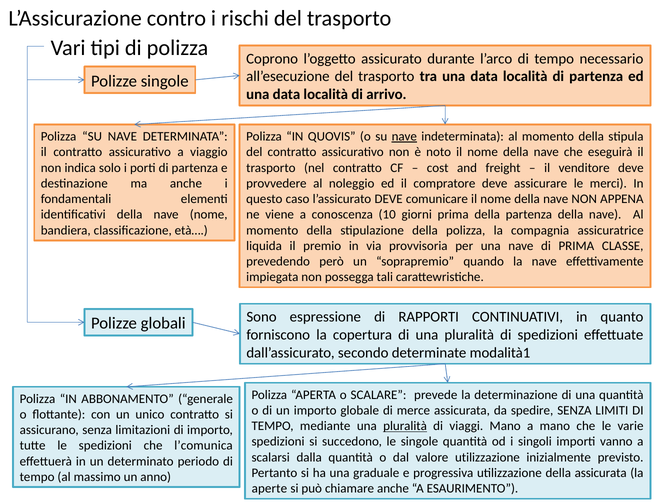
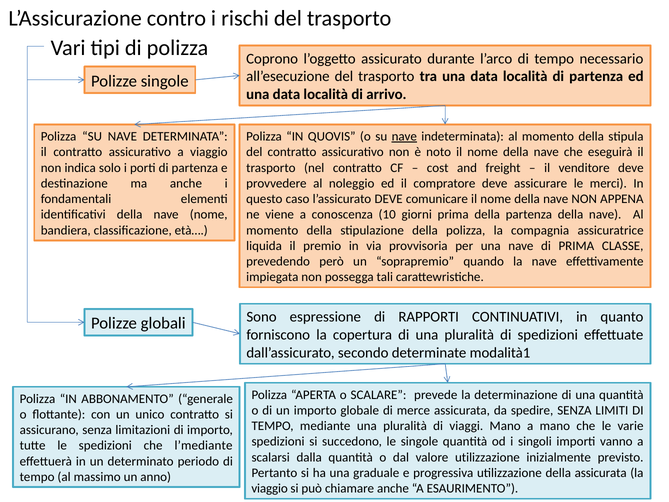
pluralità underline: present -> none (405, 426)
l’comunica: l’comunica -> l’mediante (204, 445)
aperte: aperte -> viaggio (270, 488)
